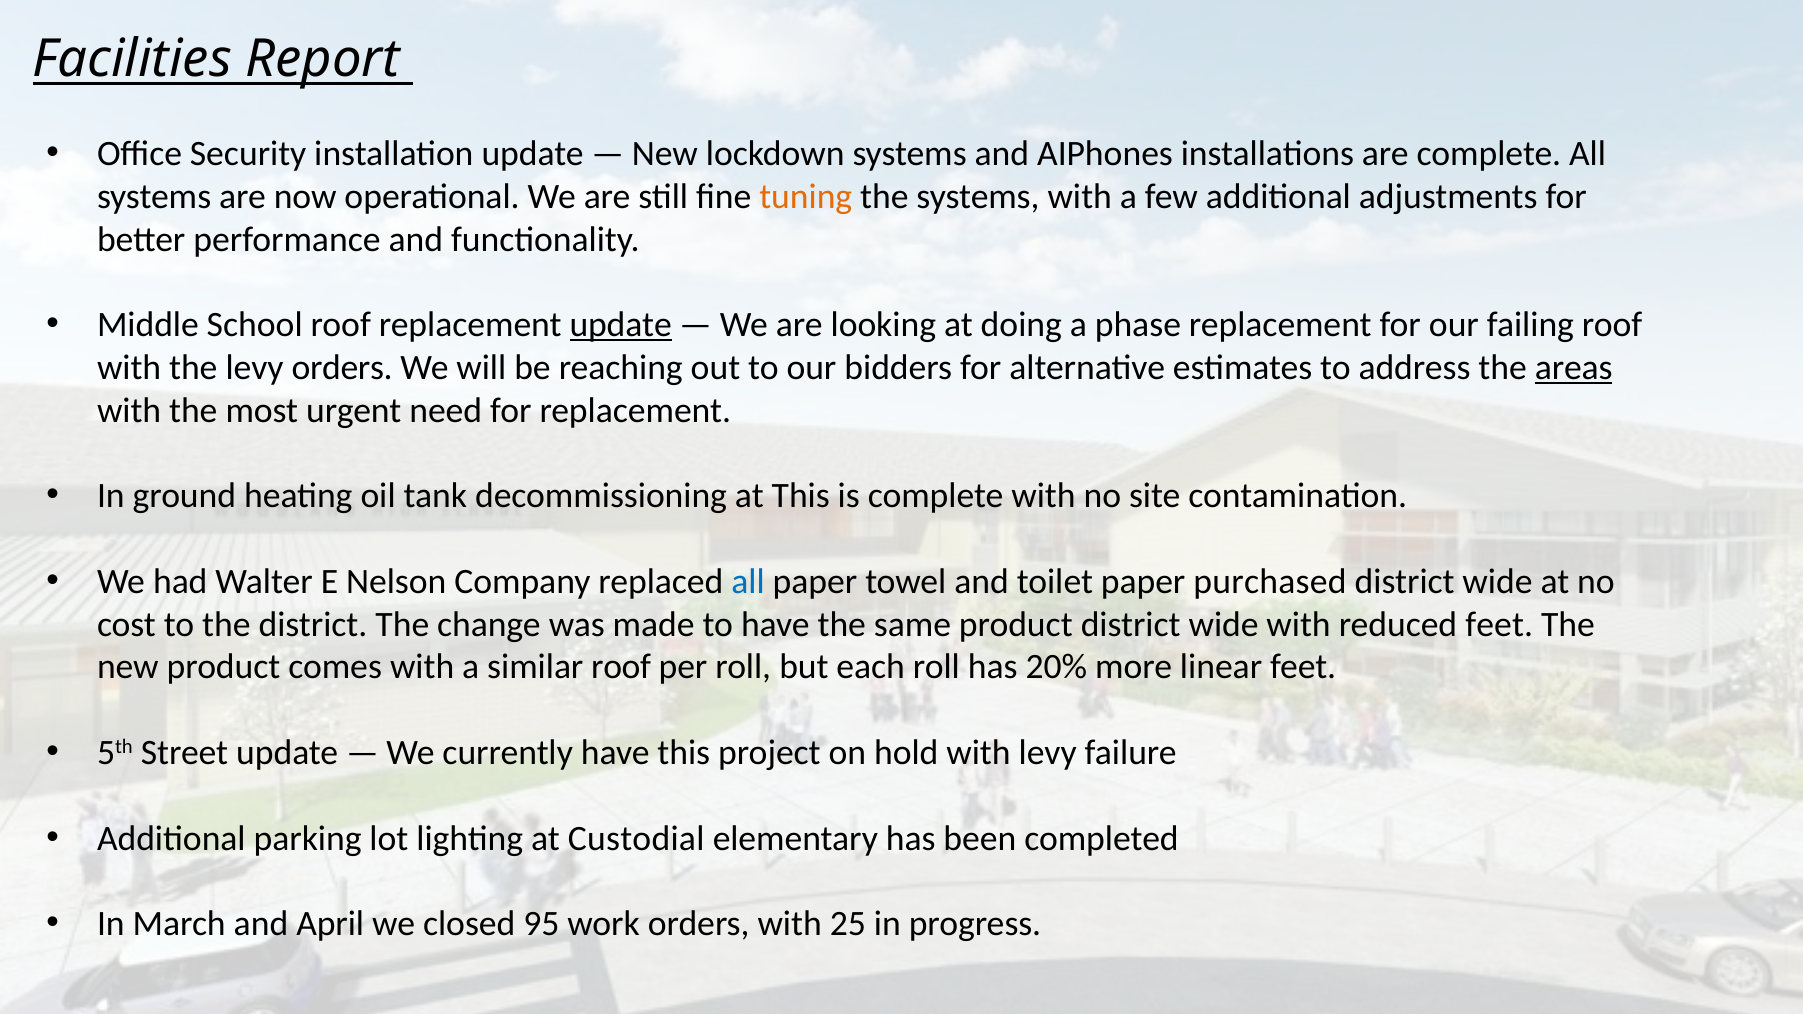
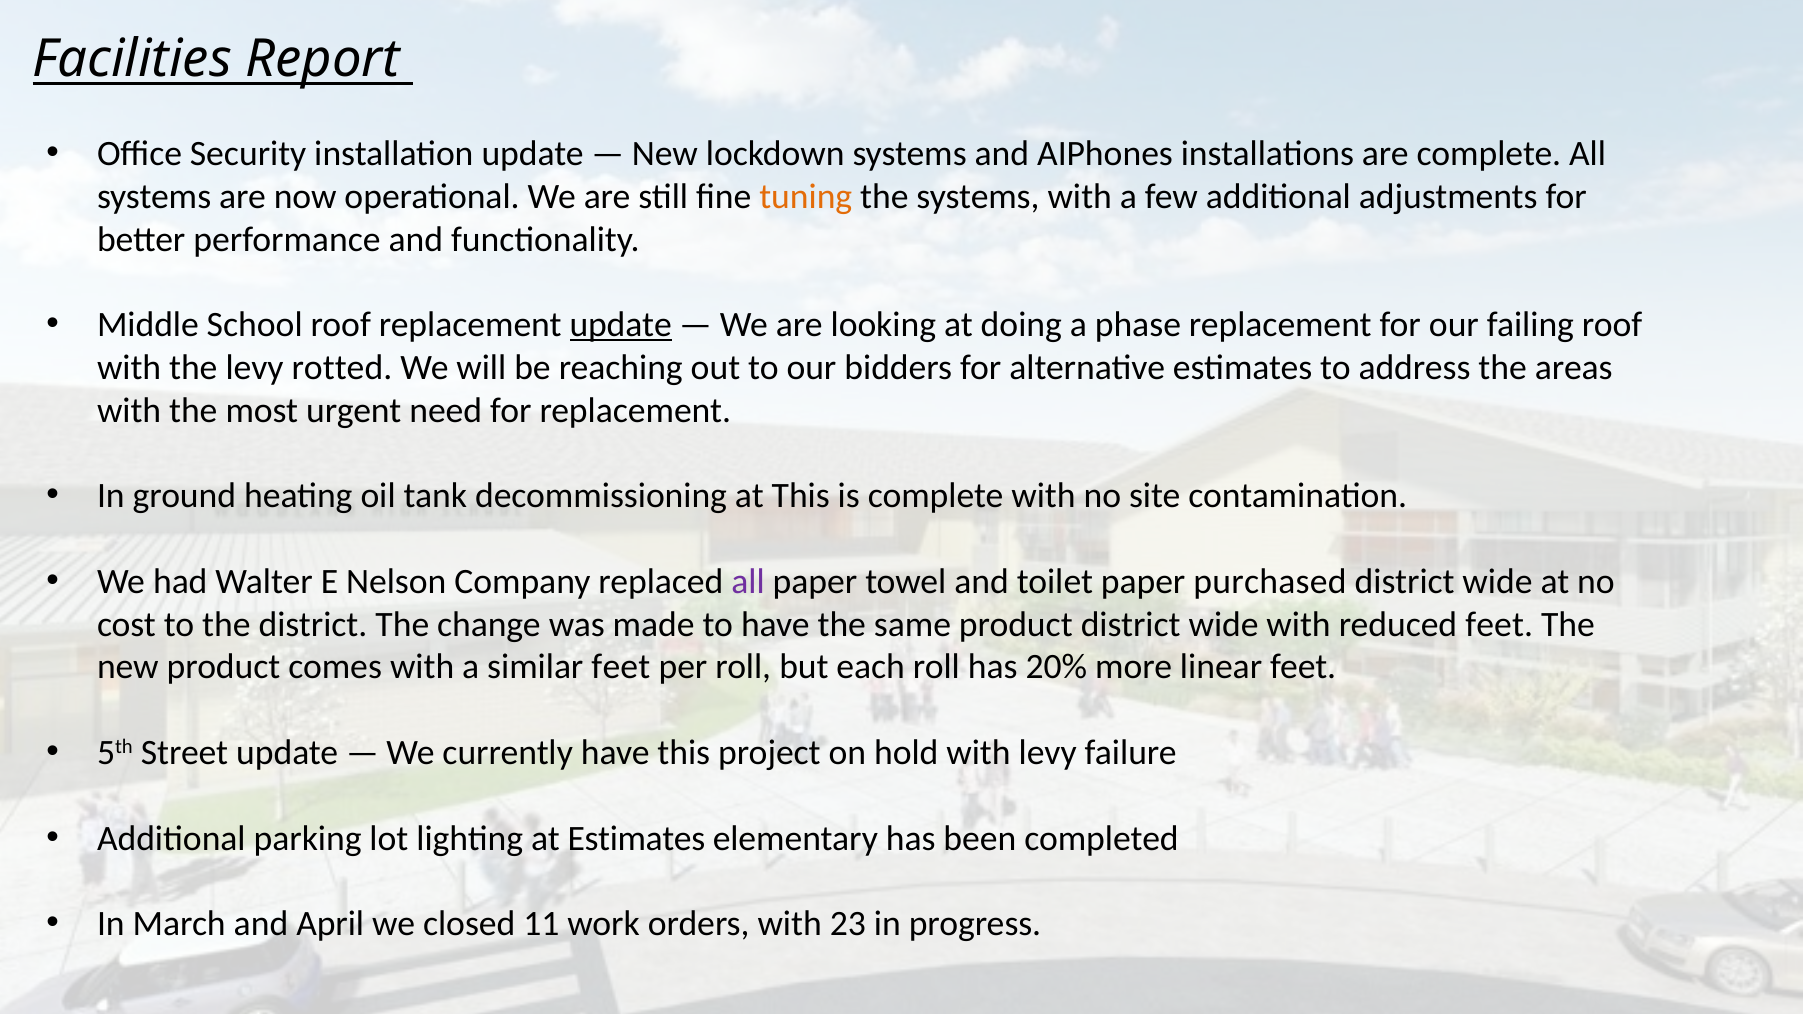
levy orders: orders -> rotted (342, 368)
areas underline: present -> none (1574, 368)
all colour: blue -> purple (748, 582)
similar roof: roof -> feet (621, 667)
at Custodial: Custodial -> Estimates (636, 839)
95: 95 -> 11 (541, 924)
25: 25 -> 23 (848, 924)
